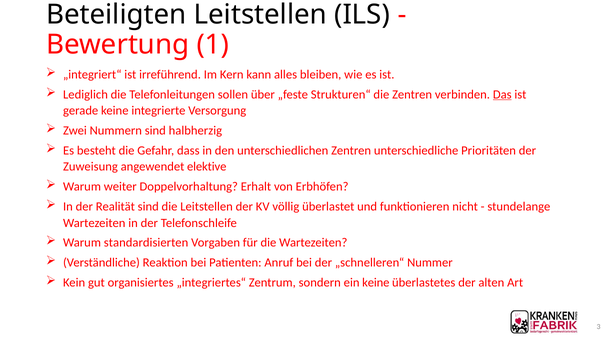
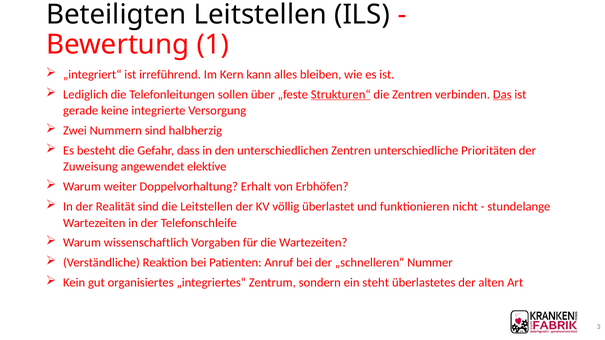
Strukturen“ underline: none -> present (341, 95)
standardisierten: standardisierten -> wissenschaftlich (146, 243)
ein keine: keine -> steht (376, 283)
